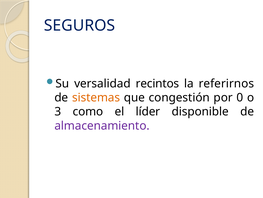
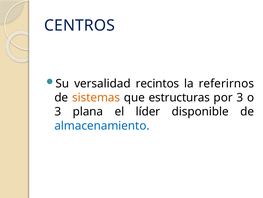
SEGUROS: SEGUROS -> CENTROS (80, 25)
congestión: congestión -> estructuras (179, 97)
por 0: 0 -> 3 (240, 97)
como: como -> plana (88, 111)
almacenamiento colour: purple -> blue (102, 125)
